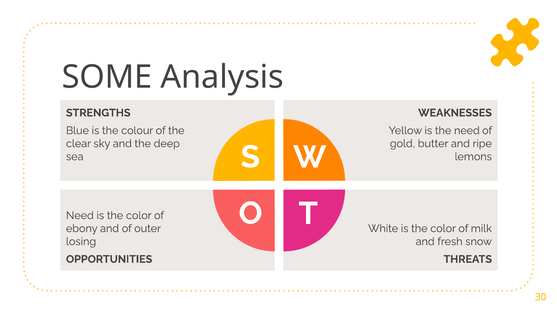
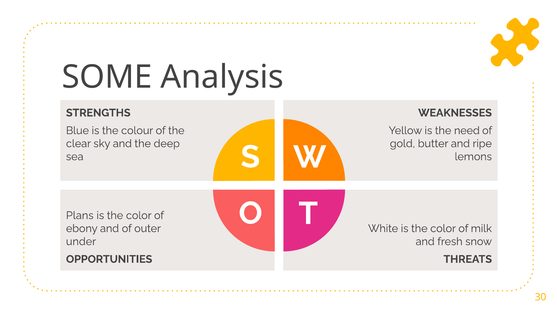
Need: Need -> Plans (80, 215)
losing: losing -> under (81, 241)
